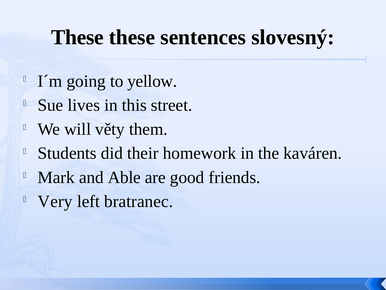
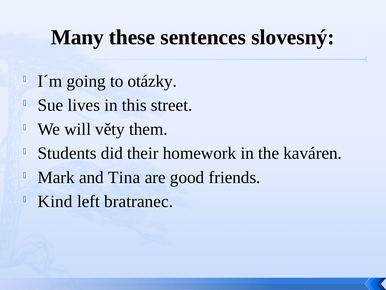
These: These -> Many (77, 37)
yellow: yellow -> otázky (152, 81)
Able: Able -> Tina (124, 177)
Very: Very -> Kind (55, 201)
